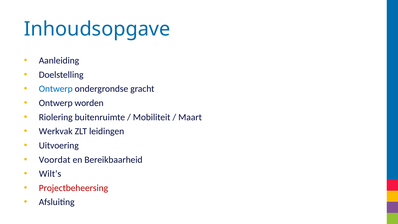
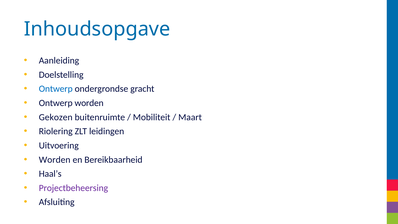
Riolering: Riolering -> Gekozen (56, 117)
Werkvak: Werkvak -> Riolering (56, 131)
Voordat: Voordat -> Worden (55, 160)
Wilt’s: Wilt’s -> Haal’s (50, 174)
Projectbeheersing colour: red -> purple (73, 188)
